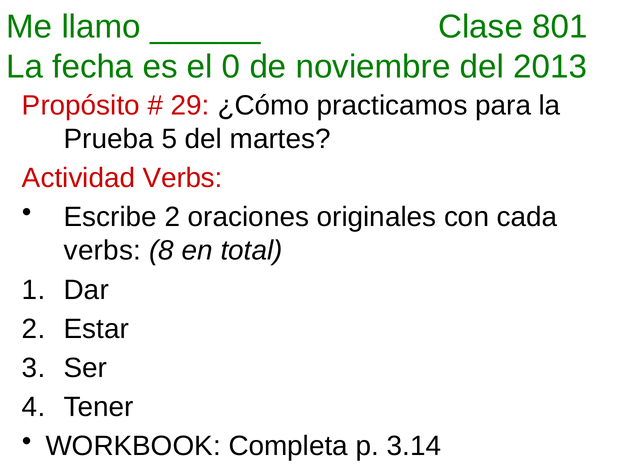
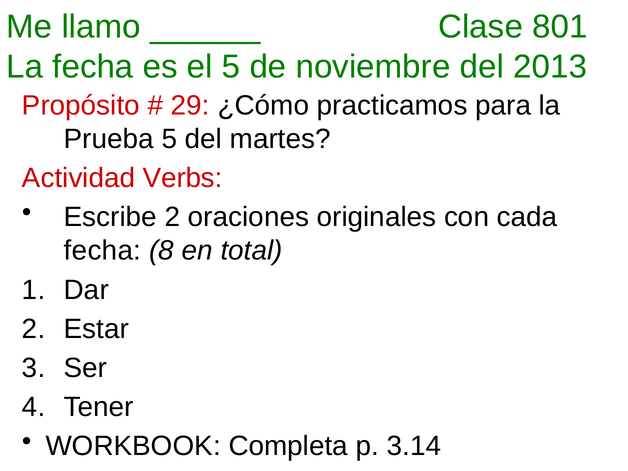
el 0: 0 -> 5 (231, 67)
verbs: verbs -> fecha (102, 251)
